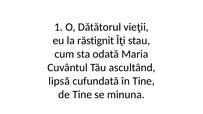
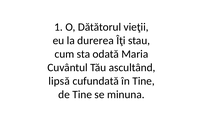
răstignit: răstignit -> durerea (96, 41)
